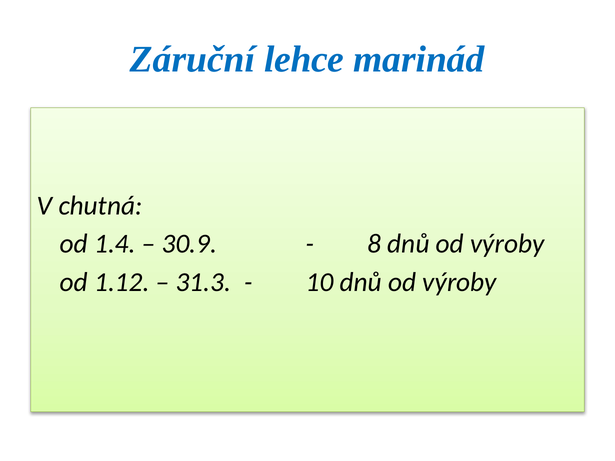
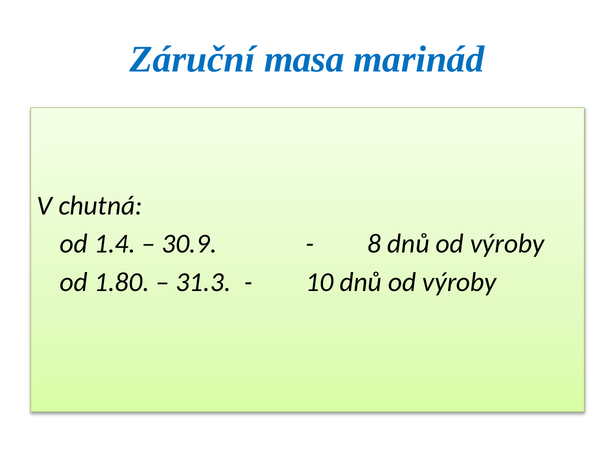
lehce: lehce -> masa (304, 60)
1.12: 1.12 -> 1.80 (122, 282)
